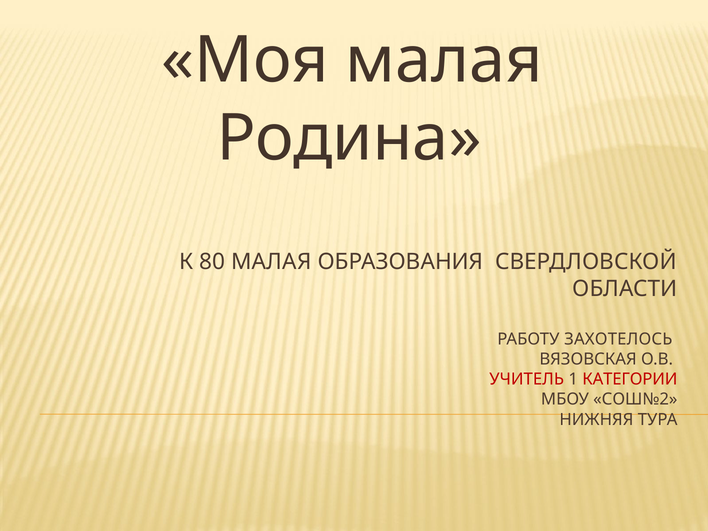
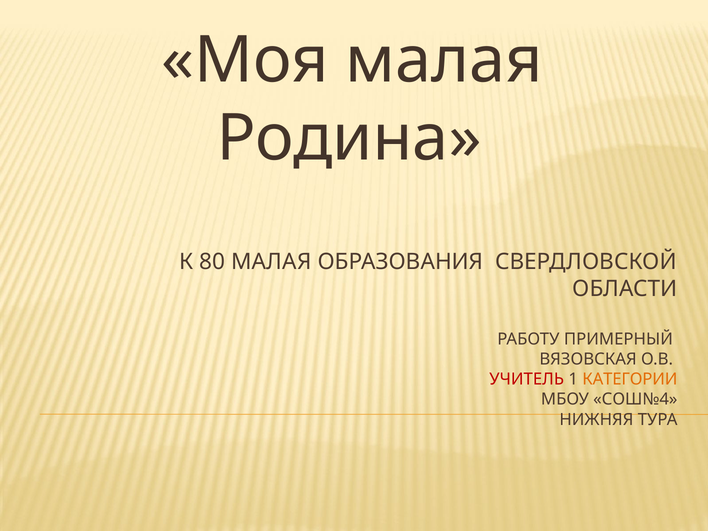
ЗАХОТЕЛОСЬ: ЗАХОТЕЛОСЬ -> ПРИМЕРНЫЙ (618, 339)
КАТЕГОРИИ colour: red -> orange (630, 379)
СОШ№2: СОШ№2 -> СОШ№4 (635, 399)
